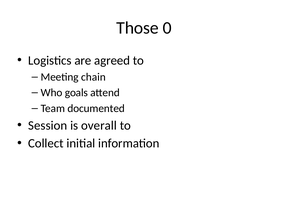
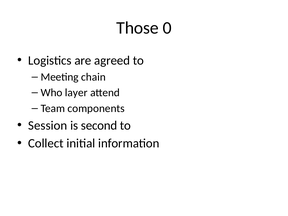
goals: goals -> layer (76, 93)
documented: documented -> components (96, 108)
overall: overall -> second (99, 125)
